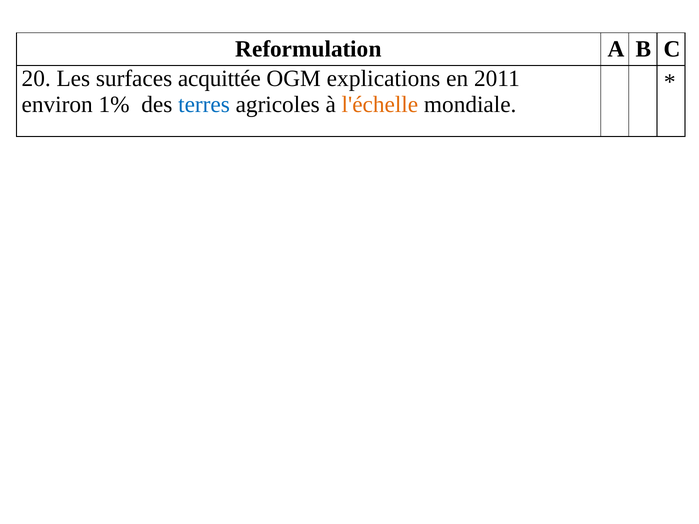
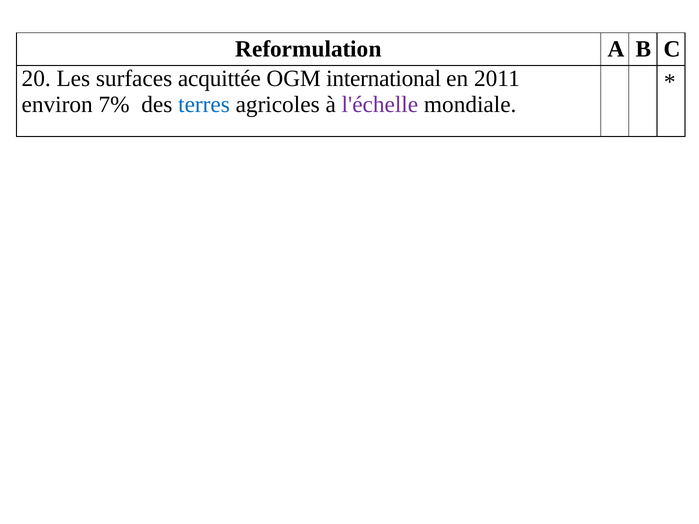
explications: explications -> international (384, 79)
1%: 1% -> 7% (114, 104)
l'échelle colour: orange -> purple (380, 104)
